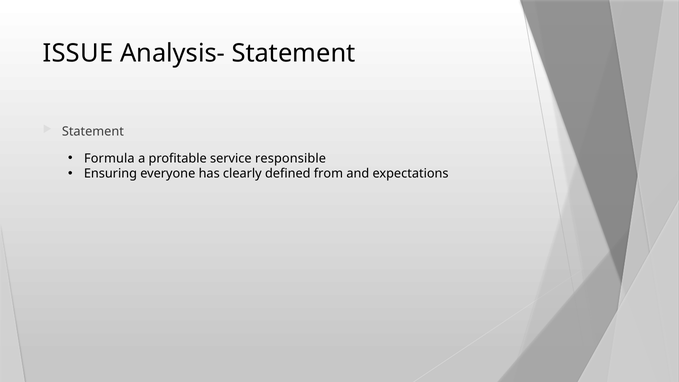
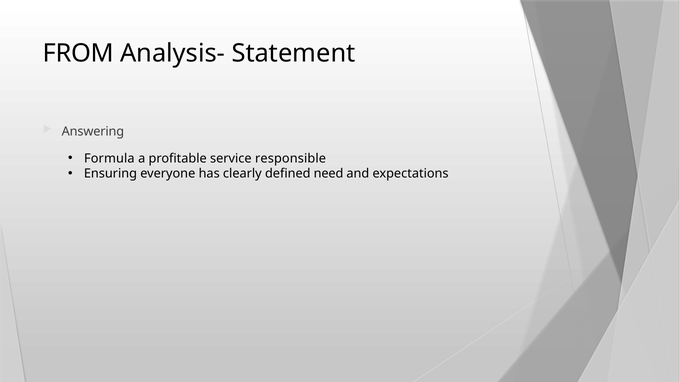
ISSUE: ISSUE -> FROM (78, 54)
Statement: Statement -> Answering (93, 131)
from: from -> need (329, 174)
